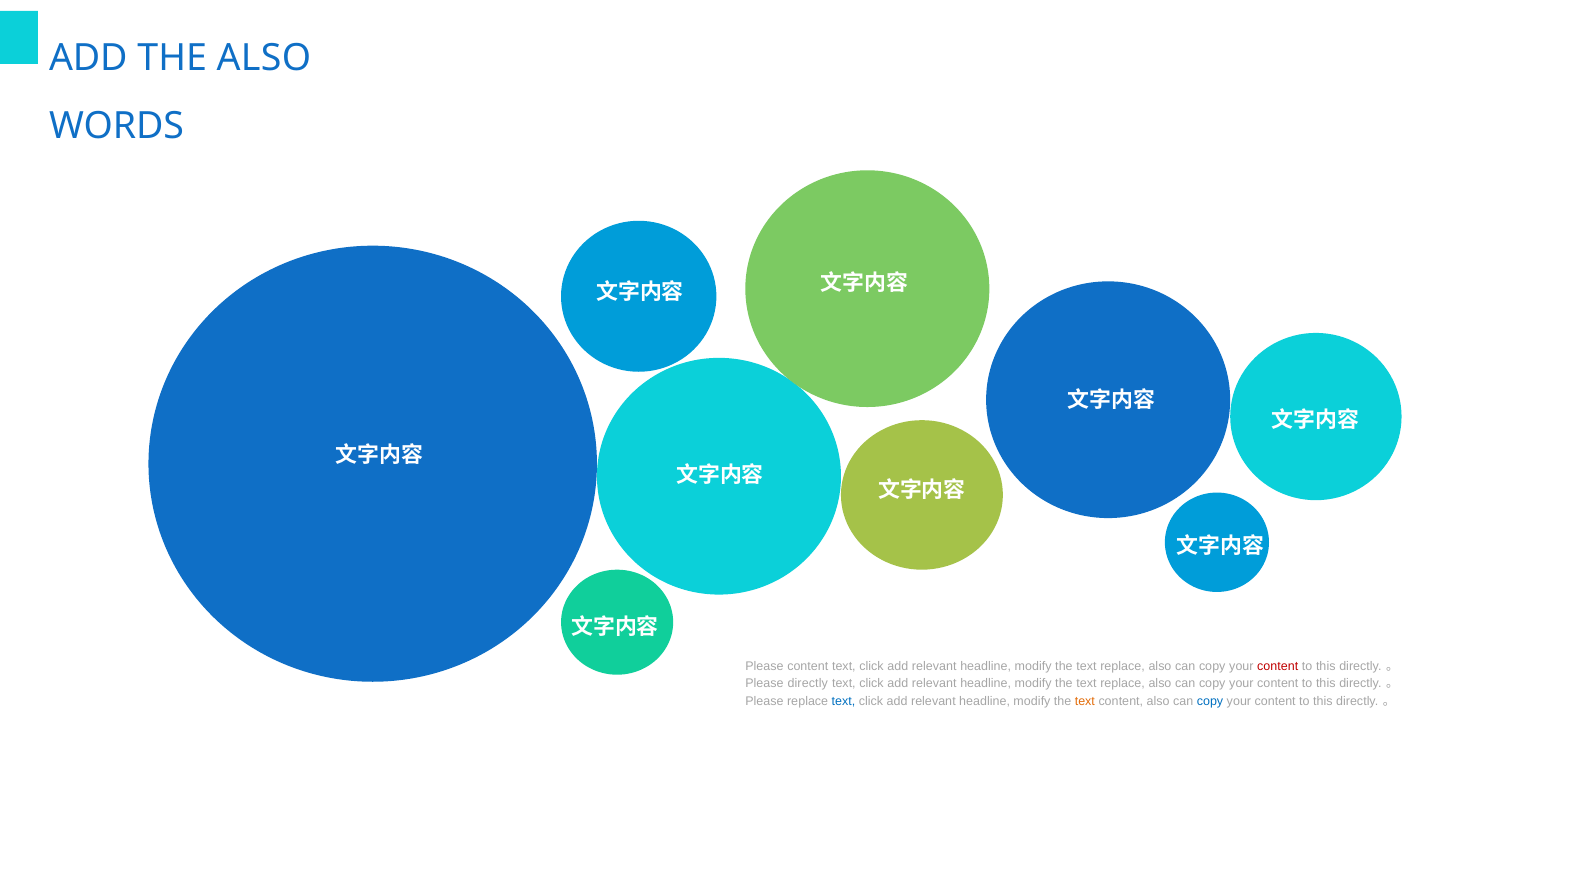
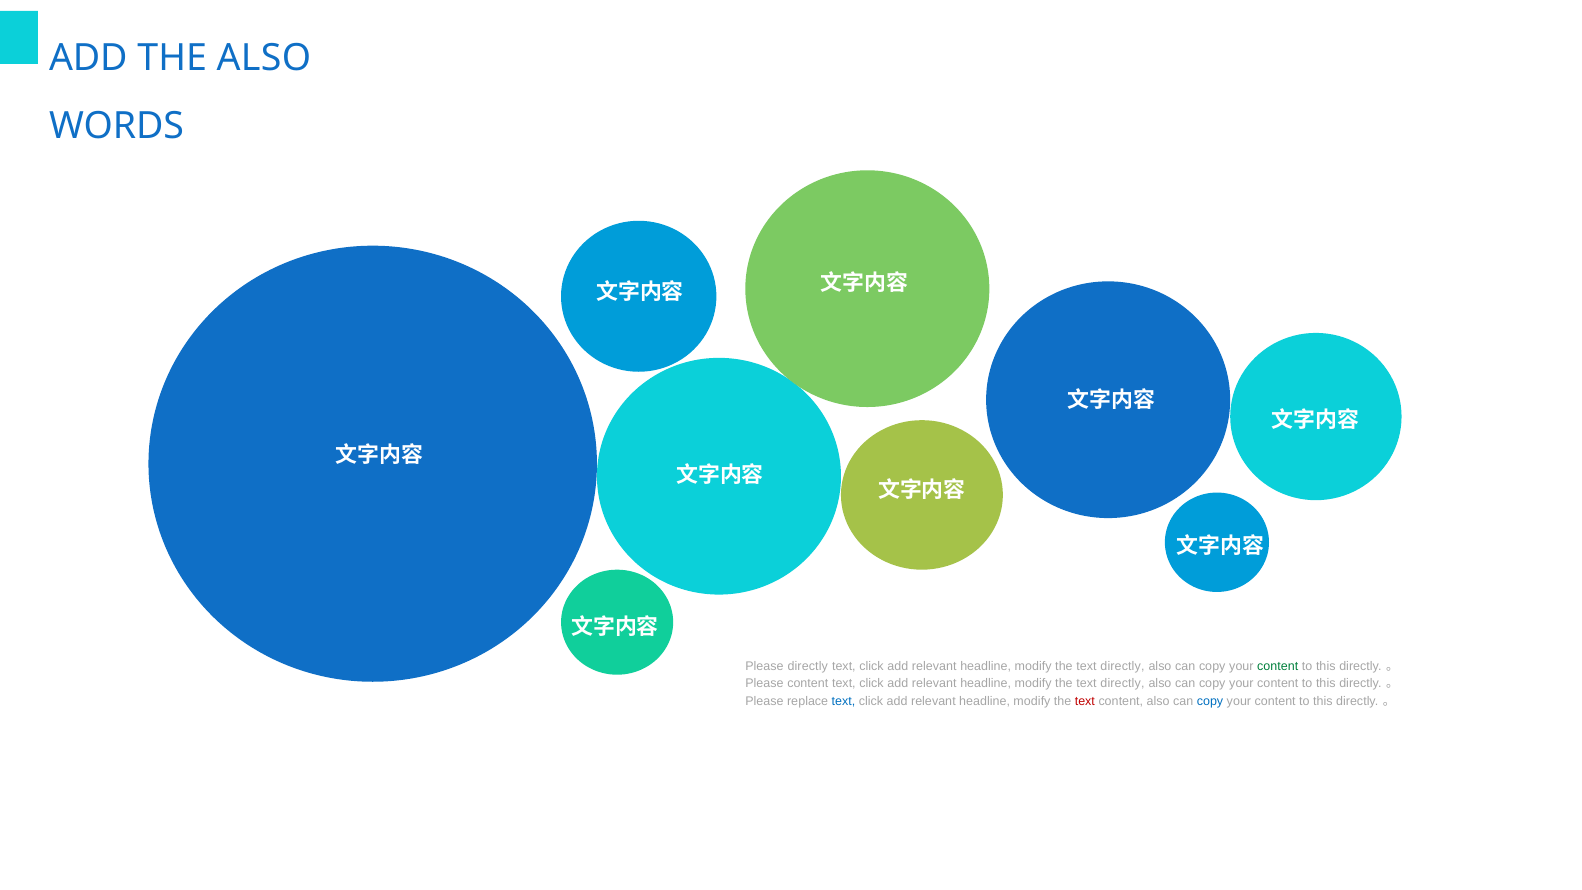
Please content: content -> directly (808, 666)
replace: replace -> directly (1122, 666)
content colour: red -> green (1278, 666)
Please directly: directly -> content (808, 684)
replace: replace -> directly (1122, 684)
text colour: orange -> red (1085, 702)
